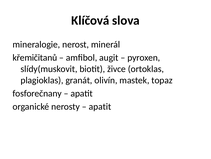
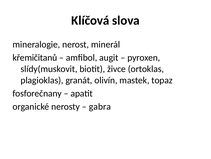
apatit: apatit -> gabra (100, 106)
